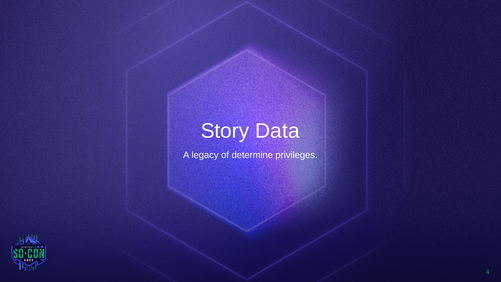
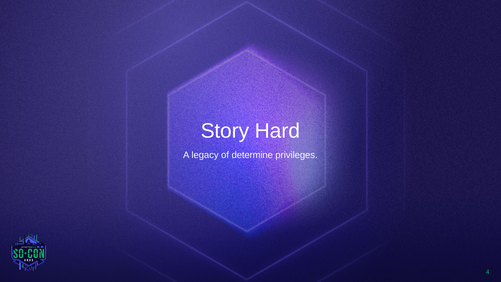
Data: Data -> Hard (277, 131)
